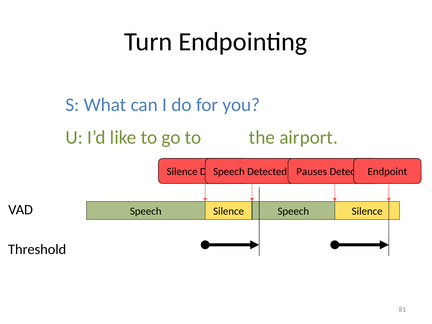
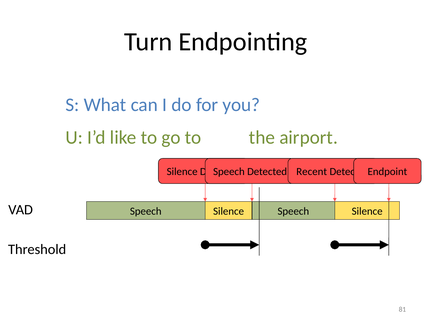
Pauses: Pauses -> Recent (312, 172)
